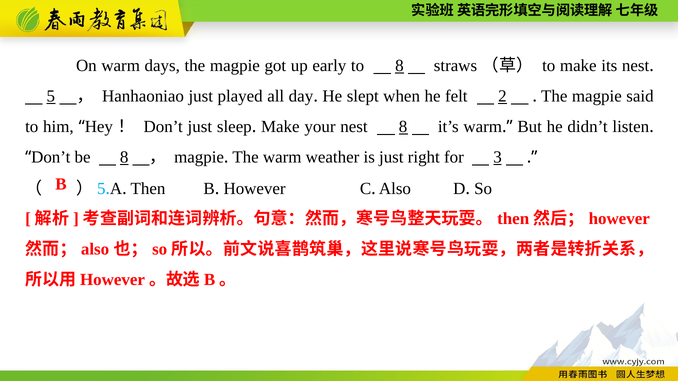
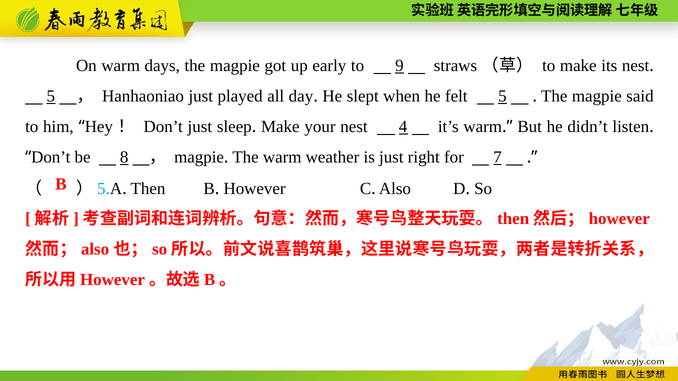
to 8: 8 -> 9 (399, 66)
felt 2: 2 -> 5 (502, 96)
nest 8: 8 -> 4 (403, 127)
3: 3 -> 7 (498, 157)
